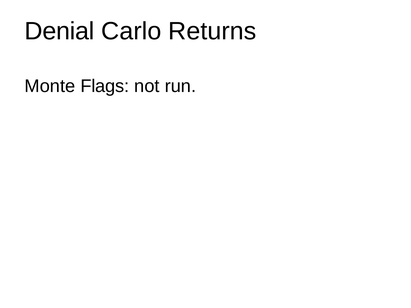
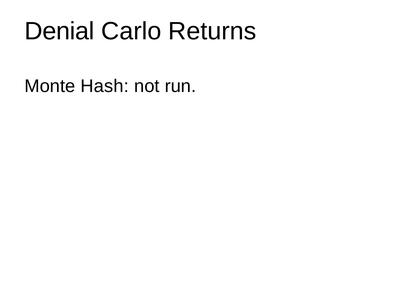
Flags: Flags -> Hash (105, 86)
